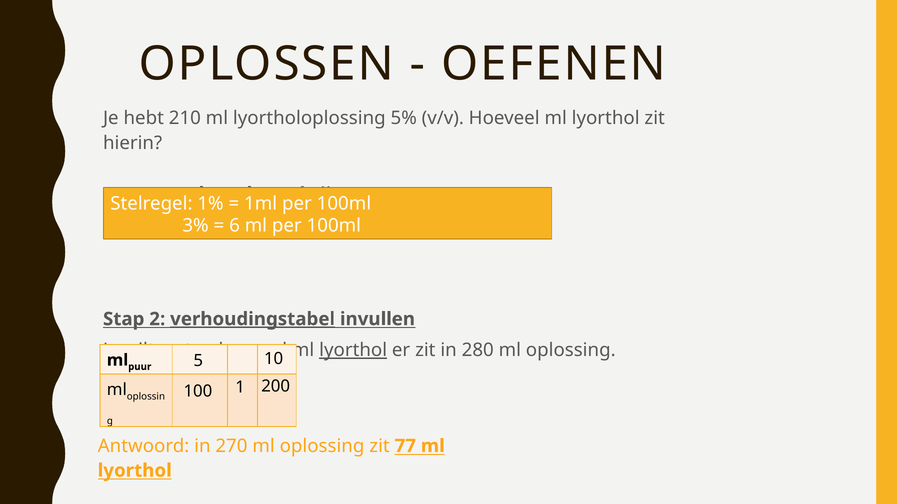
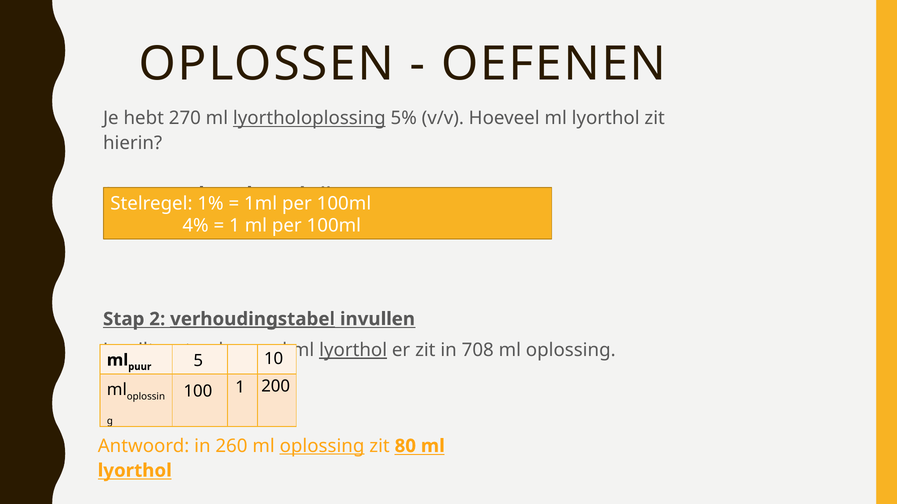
210: 210 -> 270 (185, 118)
lyortholoplossing underline: none -> present (309, 118)
3%: 3% -> 4% (196, 226)
6: 6 -> 1 (235, 226)
280: 280 -> 708 (478, 351)
270: 270 -> 260 (231, 446)
oplossing underline: none -> present (322, 446)
77: 77 -> 80 (405, 446)
